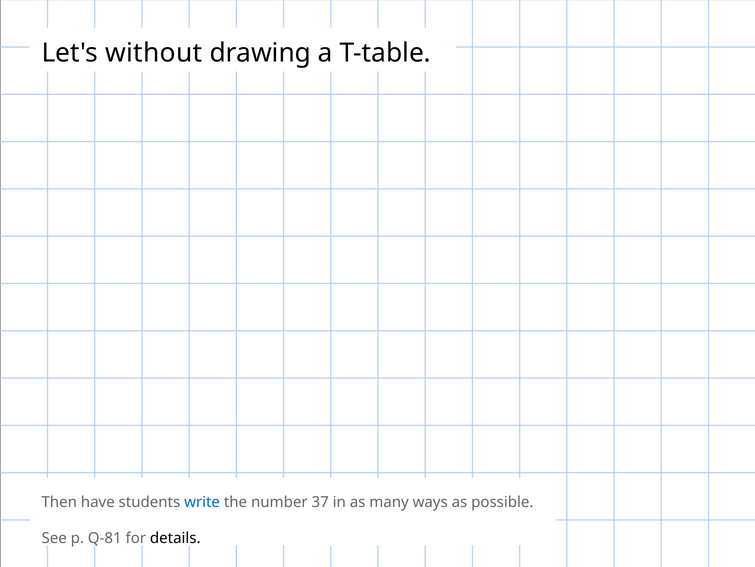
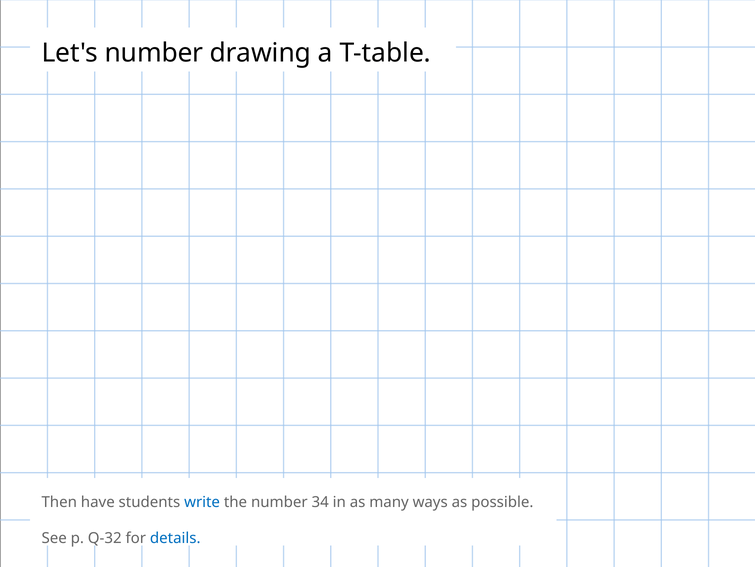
Let's without: without -> number (154, 53)
37: 37 -> 34 (320, 501)
Q-81: Q-81 -> Q-32 (105, 538)
details colour: black -> blue (175, 538)
